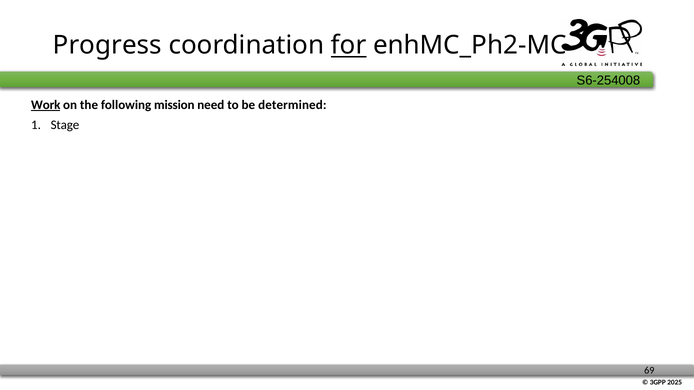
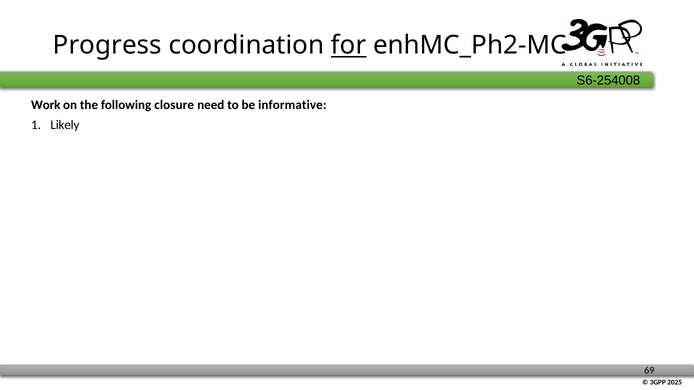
Work underline: present -> none (46, 105)
mission: mission -> closure (174, 105)
determined: determined -> informative (292, 105)
Stage: Stage -> Likely (65, 125)
